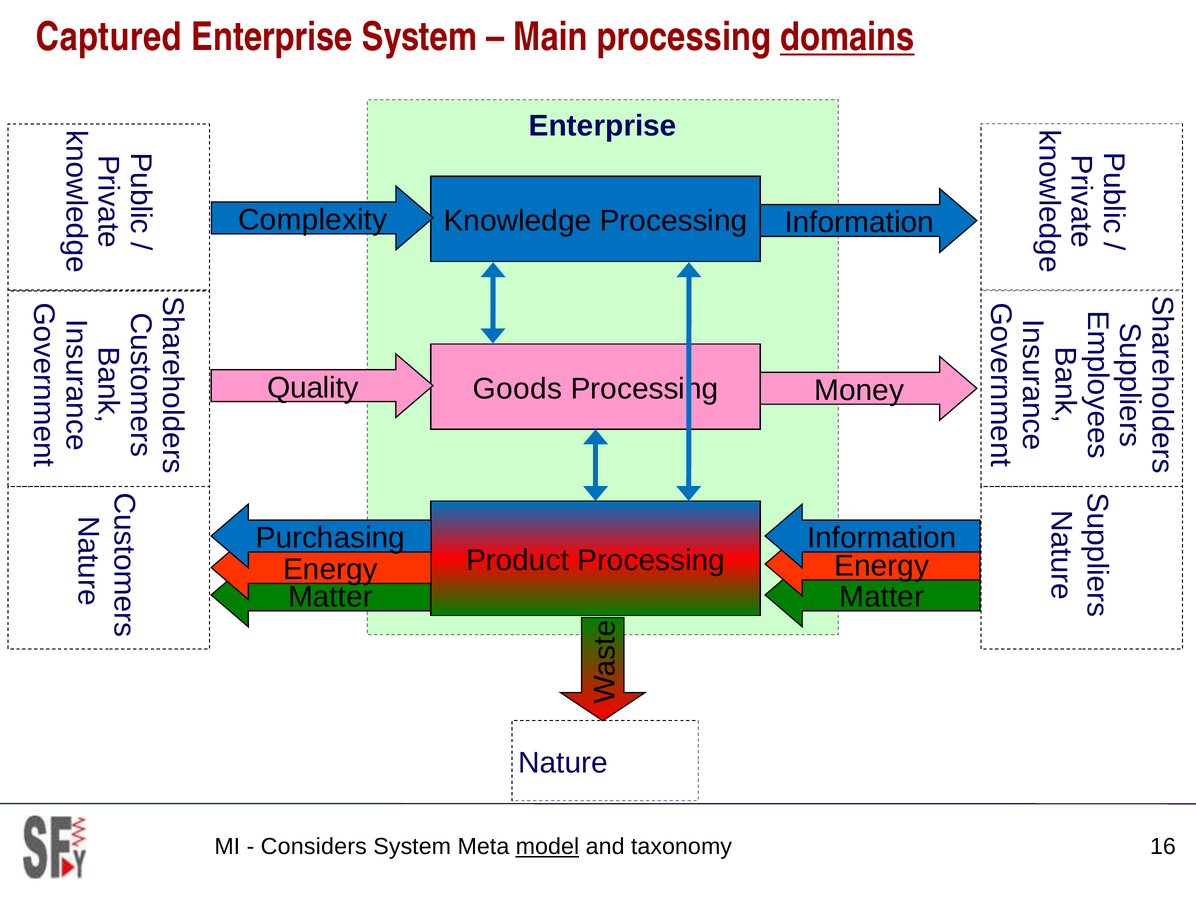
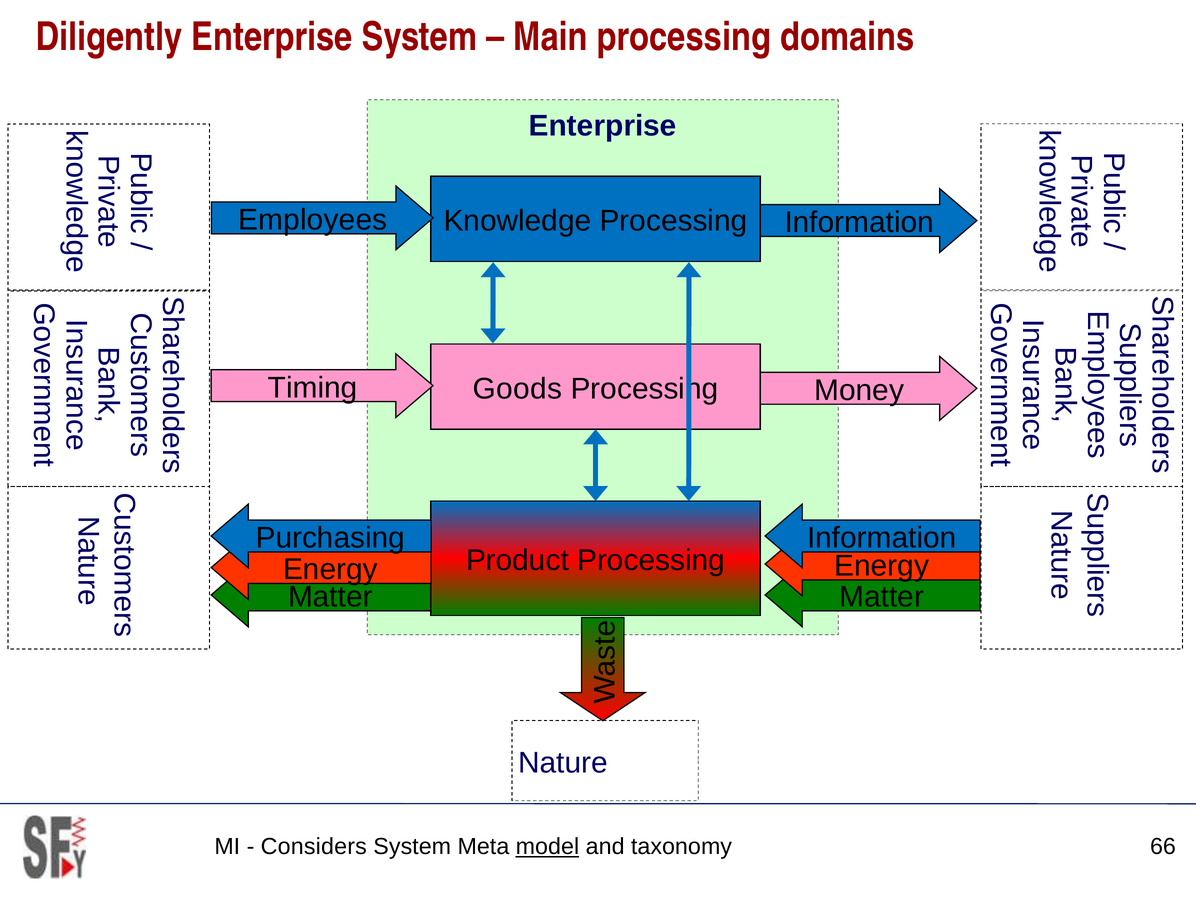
Captured: Captured -> Diligently (109, 37)
domains underline: present -> none (847, 37)
Complexity: Complexity -> Employees (313, 220)
Quality: Quality -> Timing (313, 388)
16: 16 -> 66 (1163, 847)
